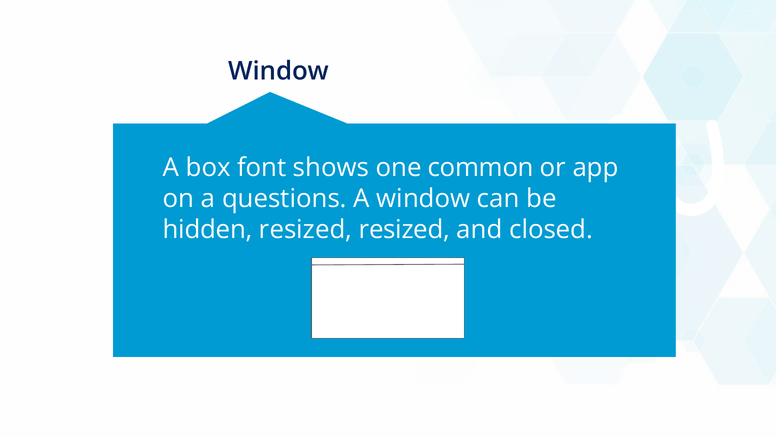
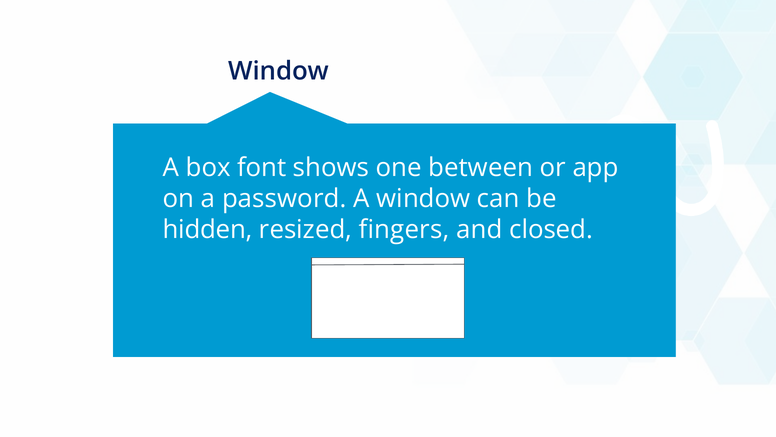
common: common -> between (481, 167)
questions: questions -> password (284, 198)
resized resized: resized -> fingers (404, 229)
